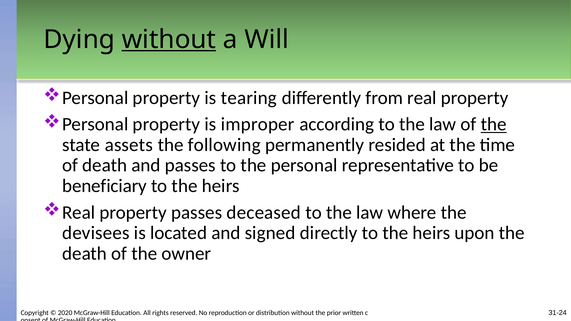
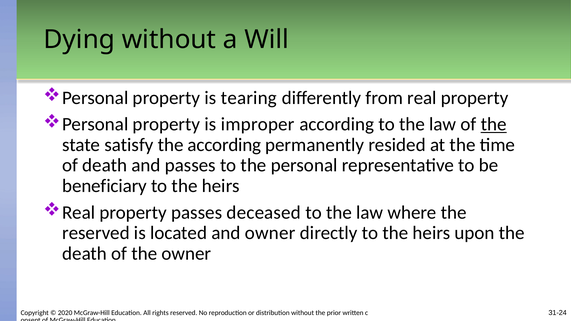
without underline: present -> none (169, 39)
assets: assets -> satisfy (129, 145)
the following: following -> according (224, 145)
devisees: devisees -> reserved (96, 233)
and signed: signed -> owner (270, 233)
